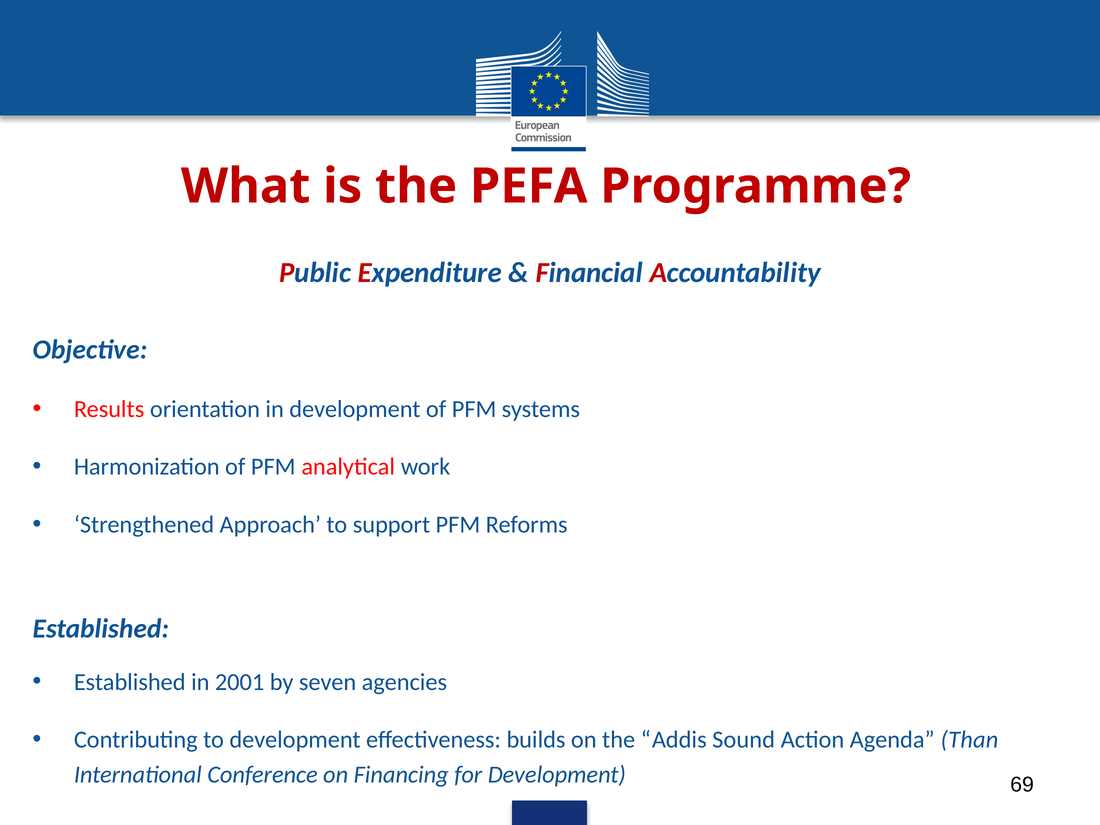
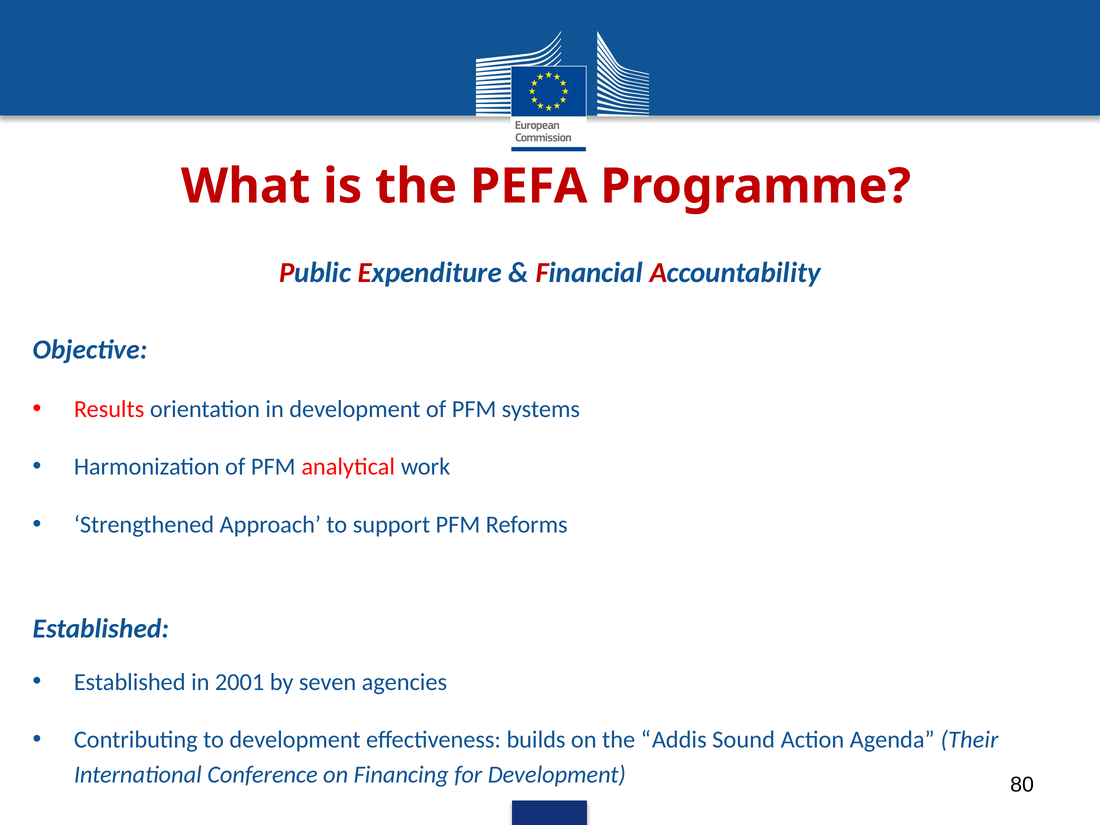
Than: Than -> Their (969, 740)
69: 69 -> 80 (1022, 785)
